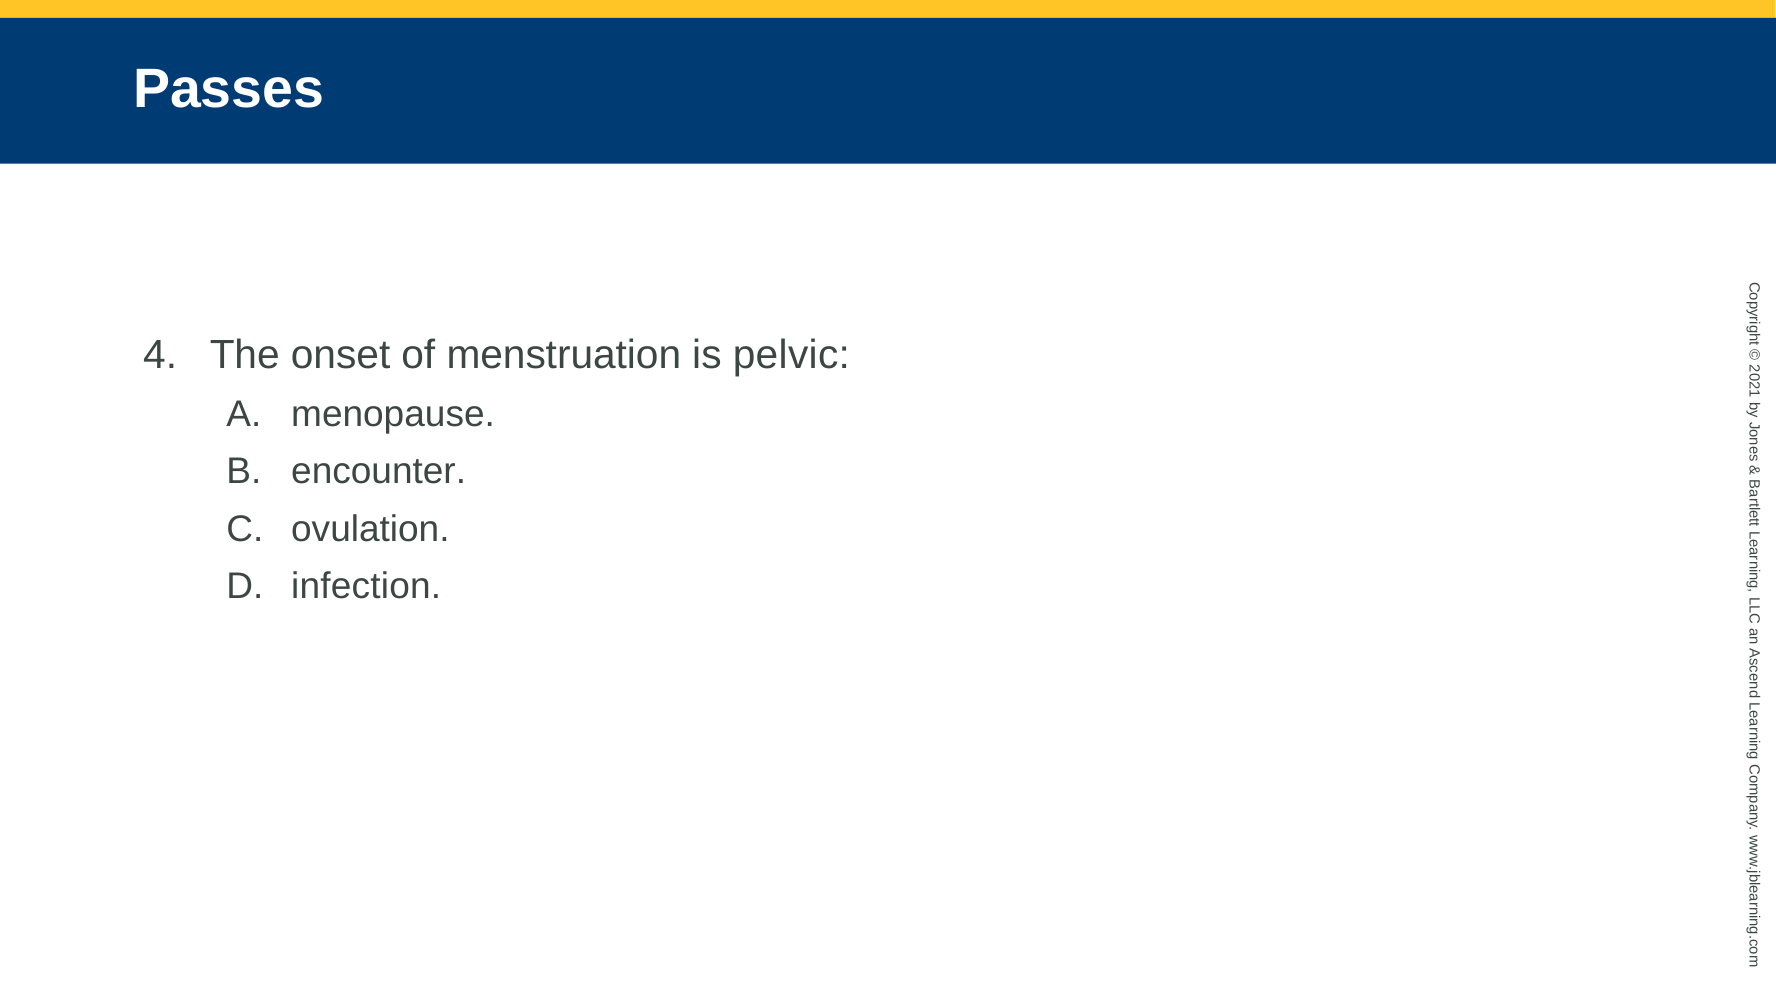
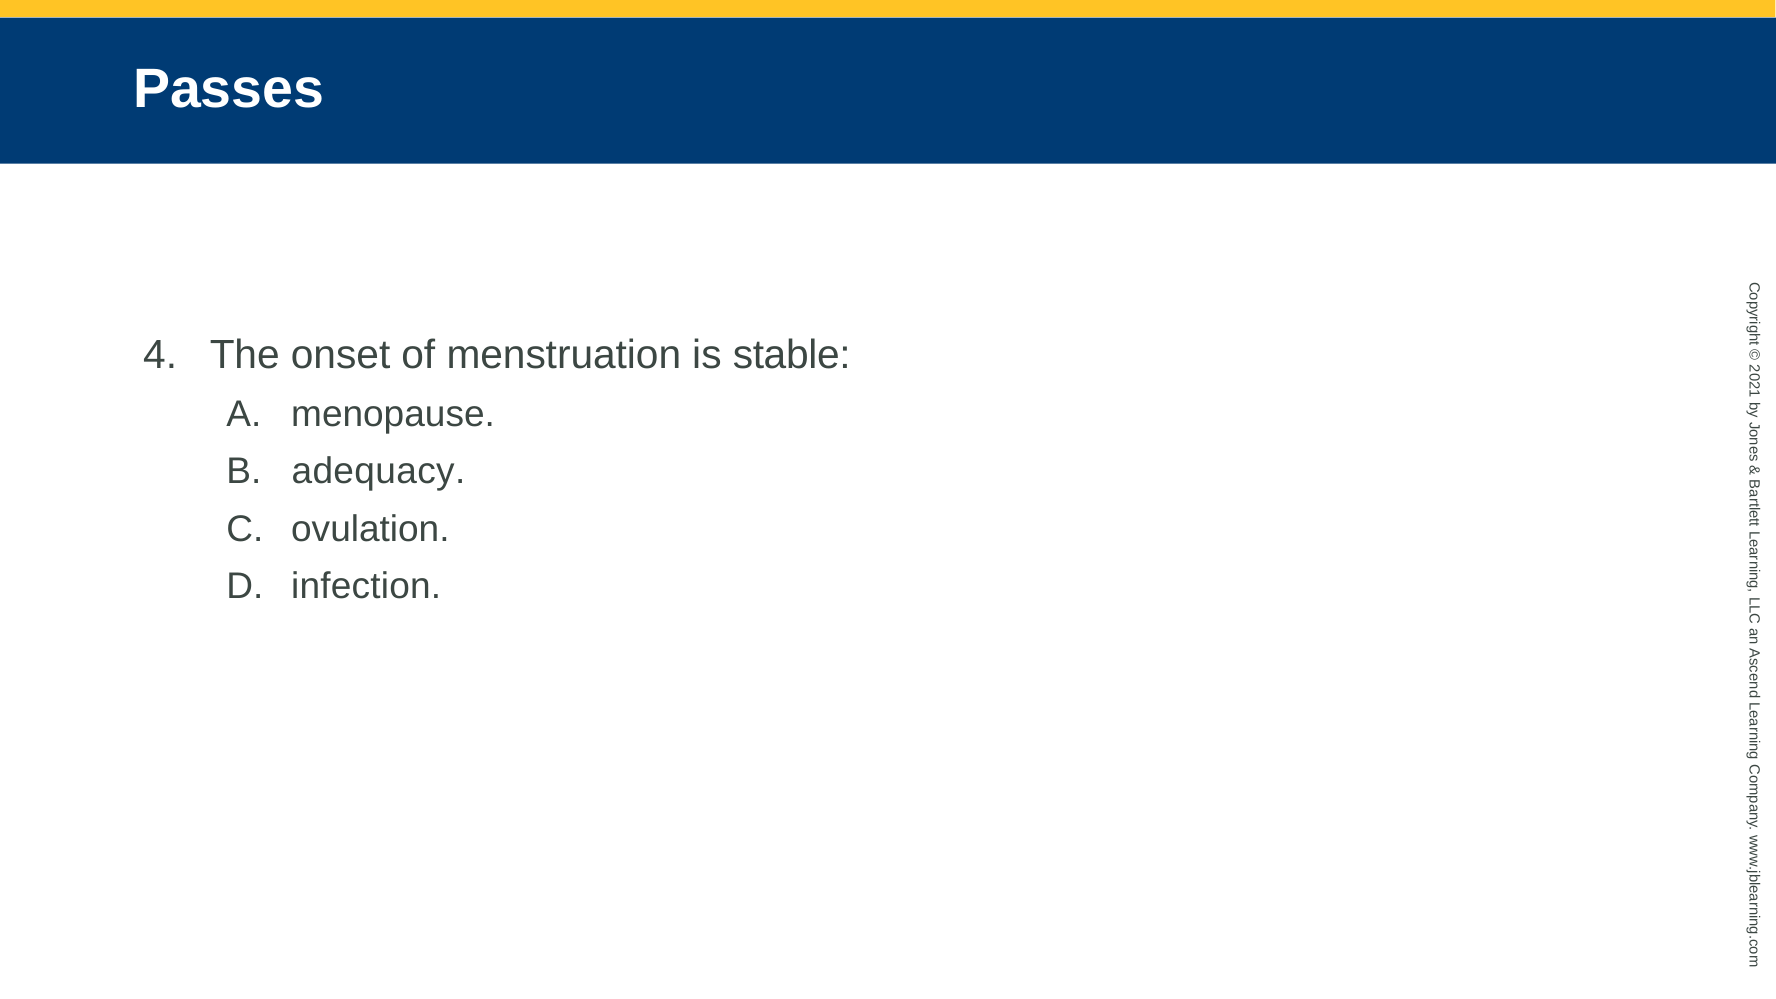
pelvic: pelvic -> stable (792, 355)
encounter: encounter -> adequacy (378, 472)
